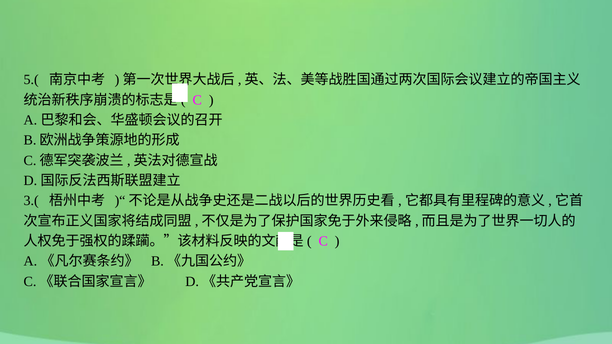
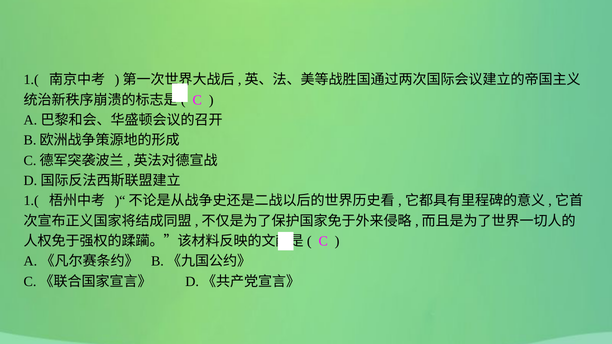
5.(: 5.( -> 1.( (31, 80)
3.(: 3.( -> 1.( (31, 201)
